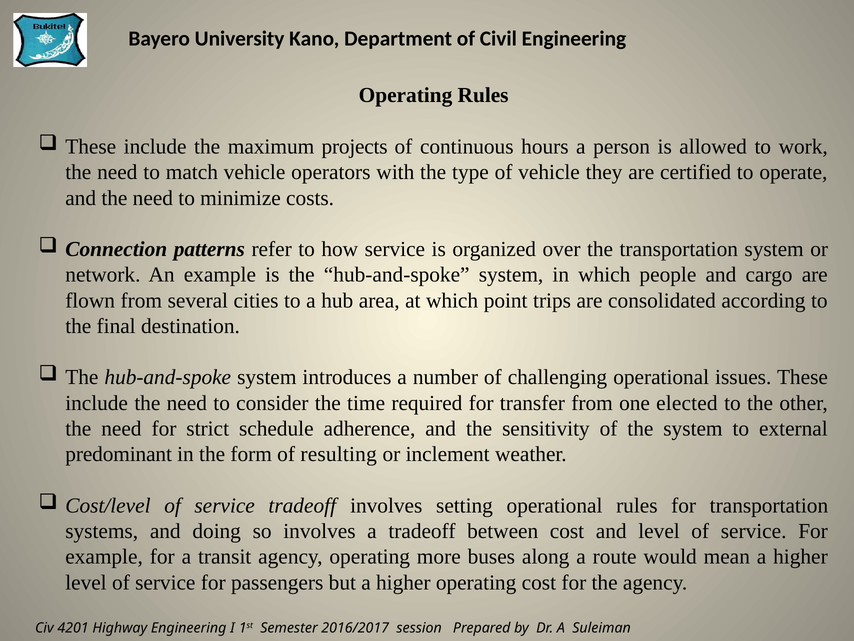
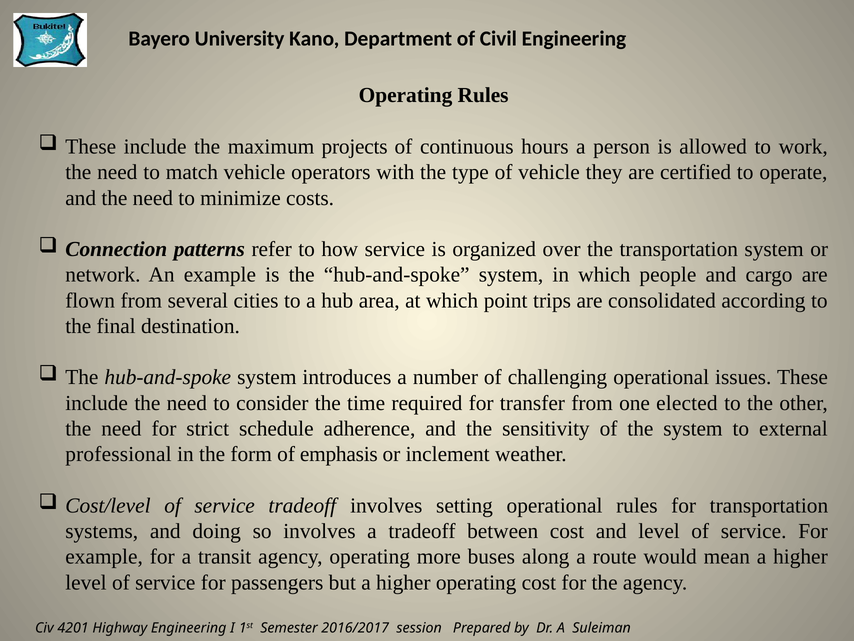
predominant: predominant -> professional (118, 454)
resulting: resulting -> emphasis (339, 454)
